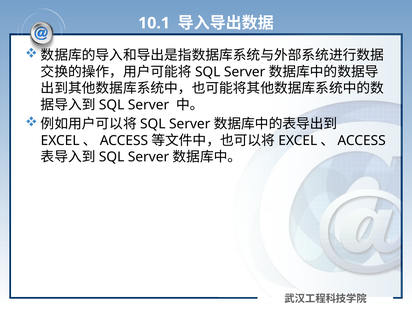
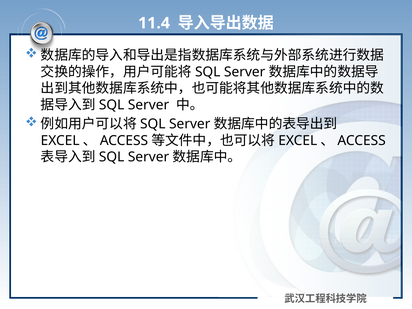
10.1: 10.1 -> 11.4 (154, 23)
